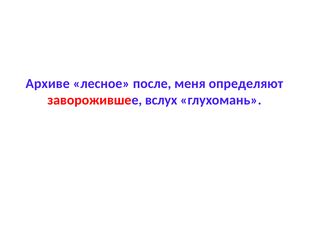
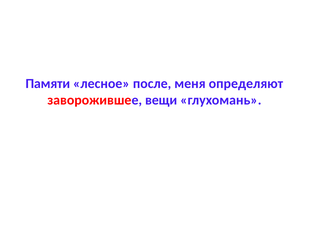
Архиве: Архиве -> Памяти (48, 84)
вслух: вслух -> вещи (161, 100)
